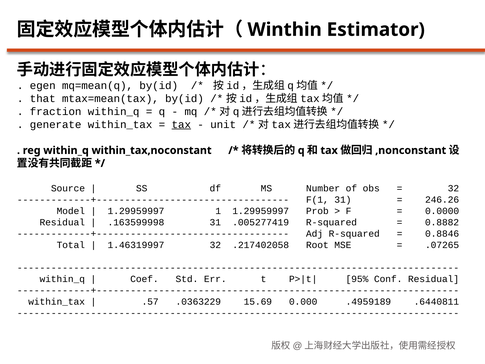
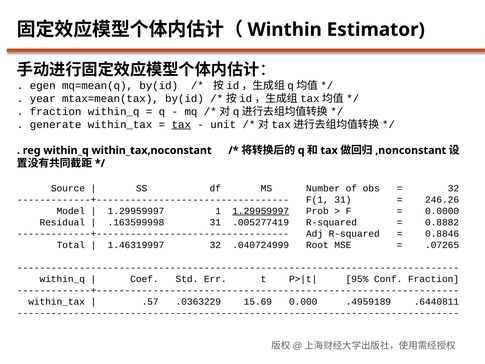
that: that -> year (43, 99)
1.29959997 underline: none -> present (261, 211)
.217402058: .217402058 -> .040724999 (261, 245)
Conf Residual: Residual -> Fraction (434, 279)
